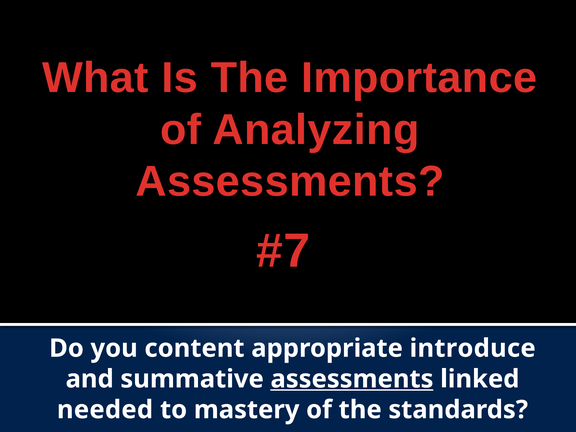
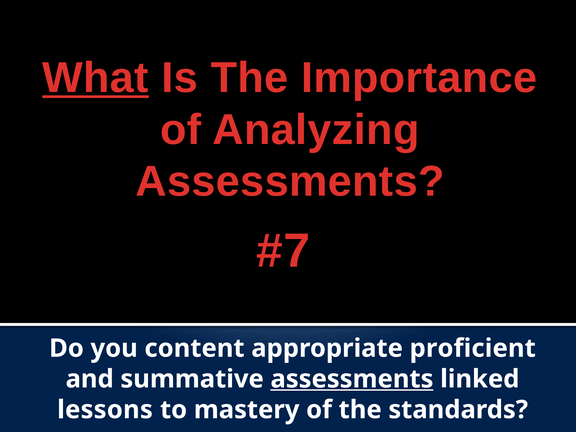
What underline: none -> present (95, 78)
introduce: introduce -> proficient (473, 348)
needed: needed -> lessons (105, 410)
